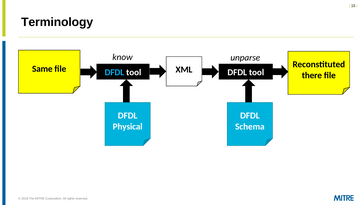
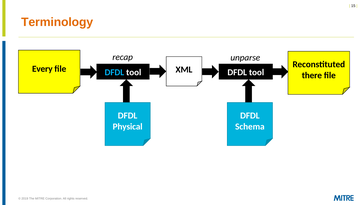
Terminology colour: black -> orange (57, 22)
know: know -> recap (123, 57)
Same: Same -> Every (42, 69)
